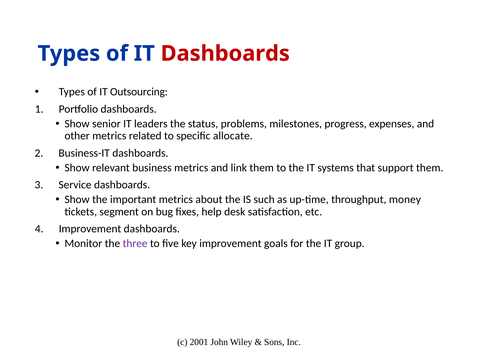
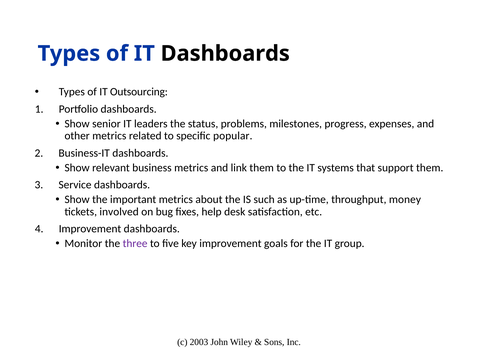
Dashboards colour: red -> black (225, 54)
allocate: allocate -> popular (233, 136)
segment: segment -> involved (119, 212)
2001: 2001 -> 2003 (199, 342)
